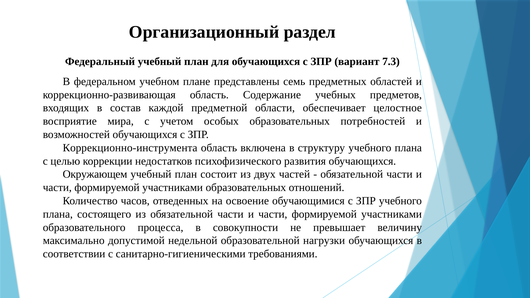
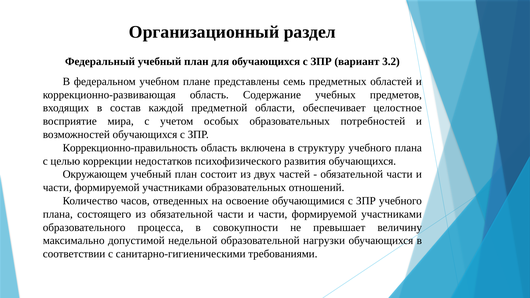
7.3: 7.3 -> 3.2 (391, 62)
Коррекционно-инструмента: Коррекционно-инструмента -> Коррекционно-правильность (130, 148)
